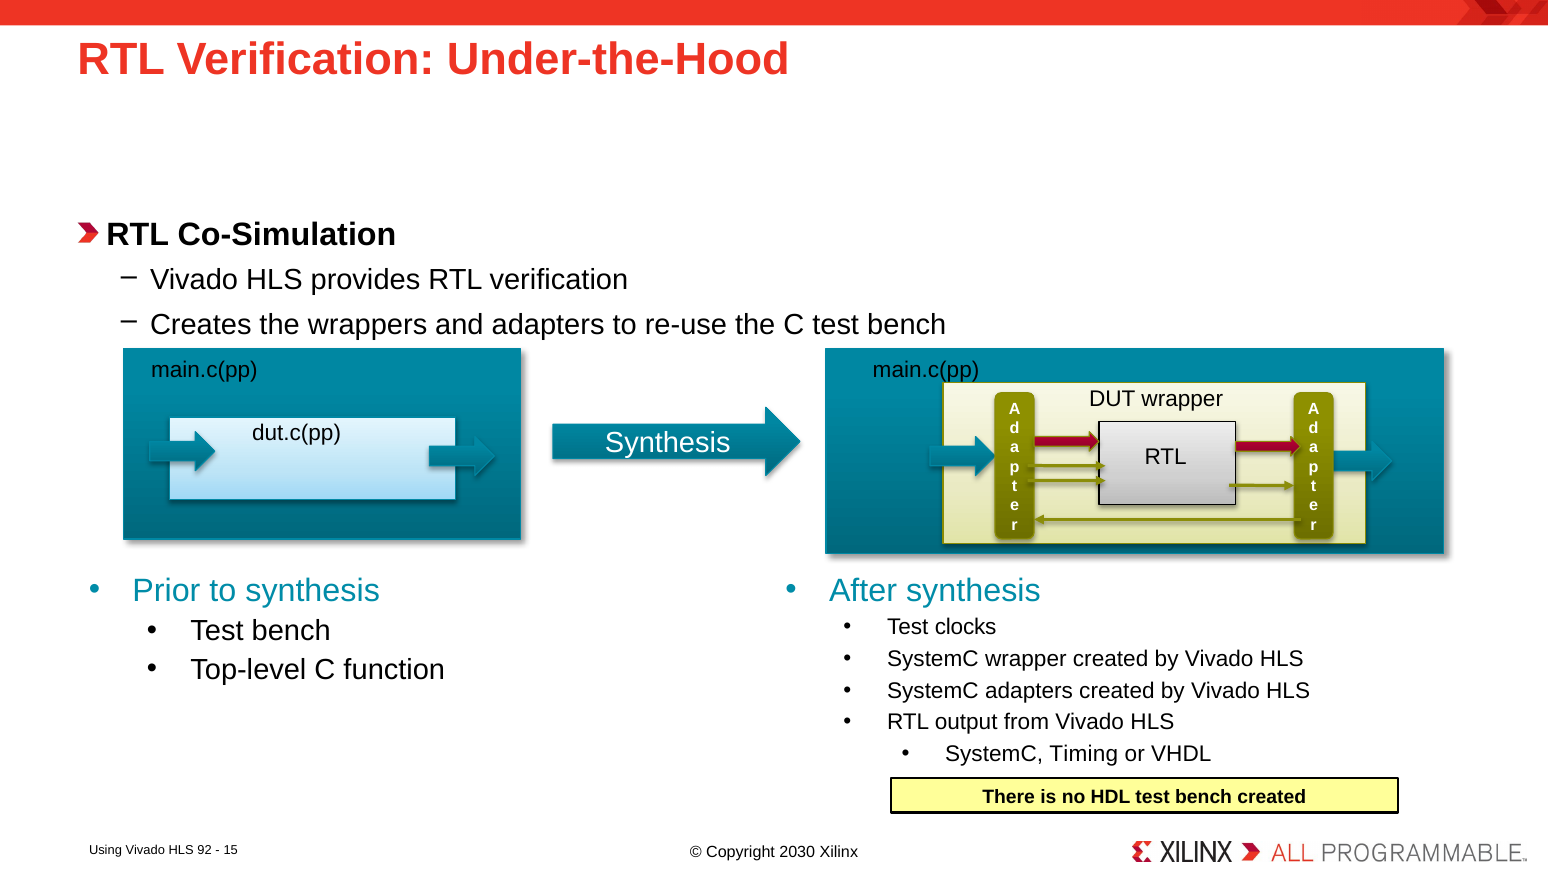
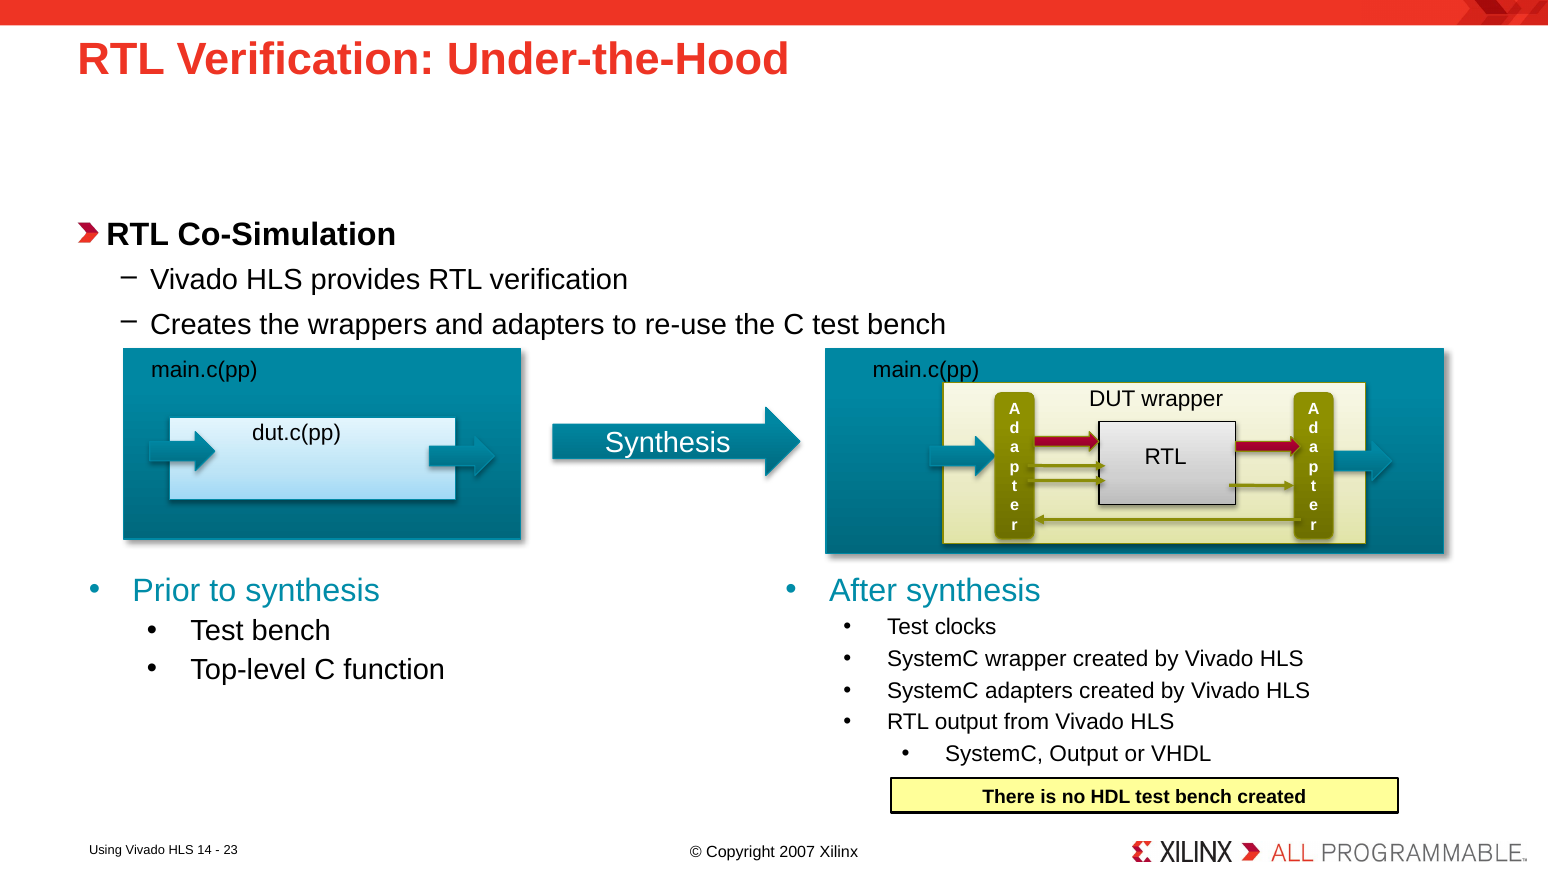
SystemC Timing: Timing -> Output (1084, 754)
92: 92 -> 14 (205, 850)
15: 15 -> 23 (231, 850)
2030: 2030 -> 2007 (797, 852)
